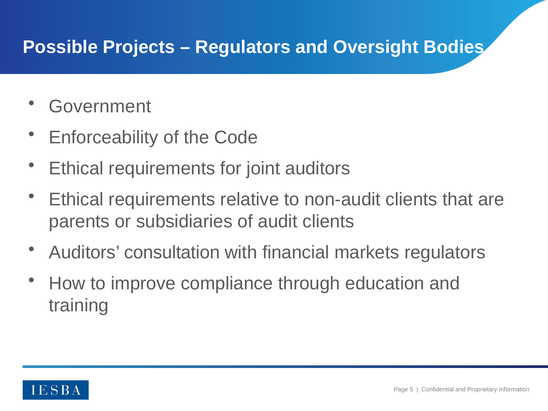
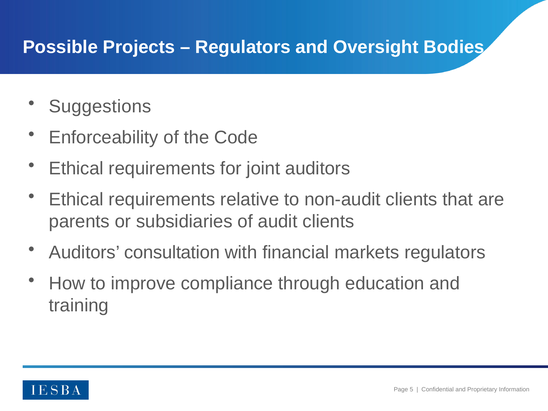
Government: Government -> Suggestions (100, 106)
